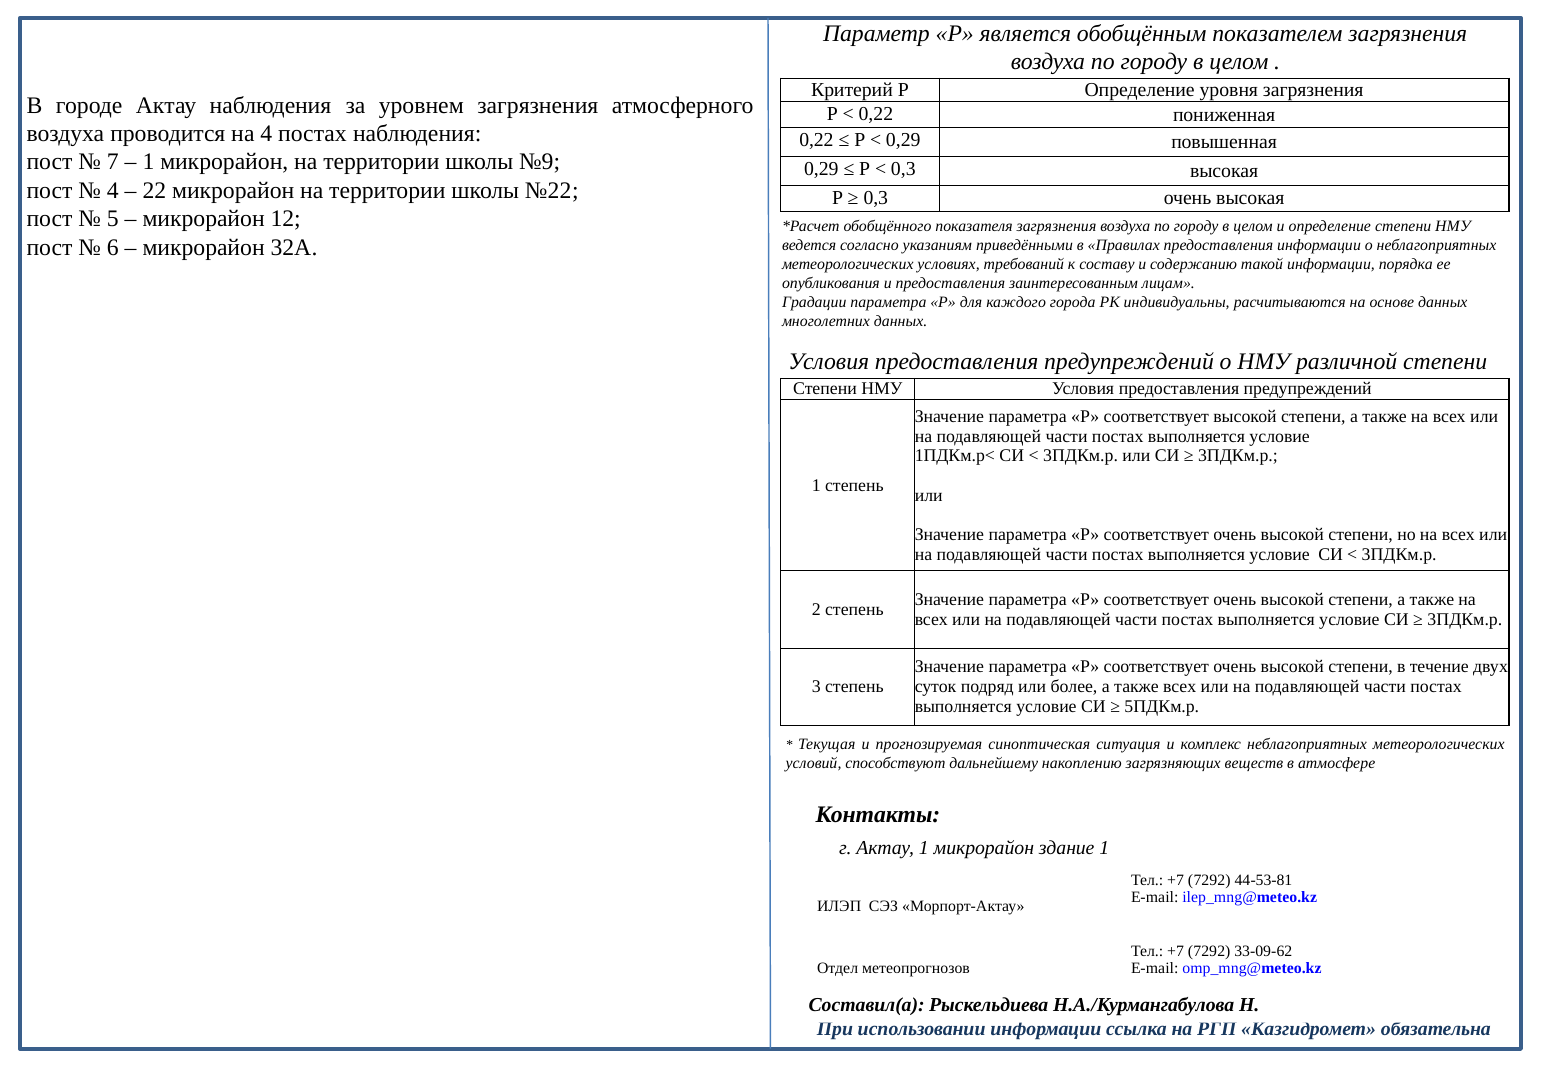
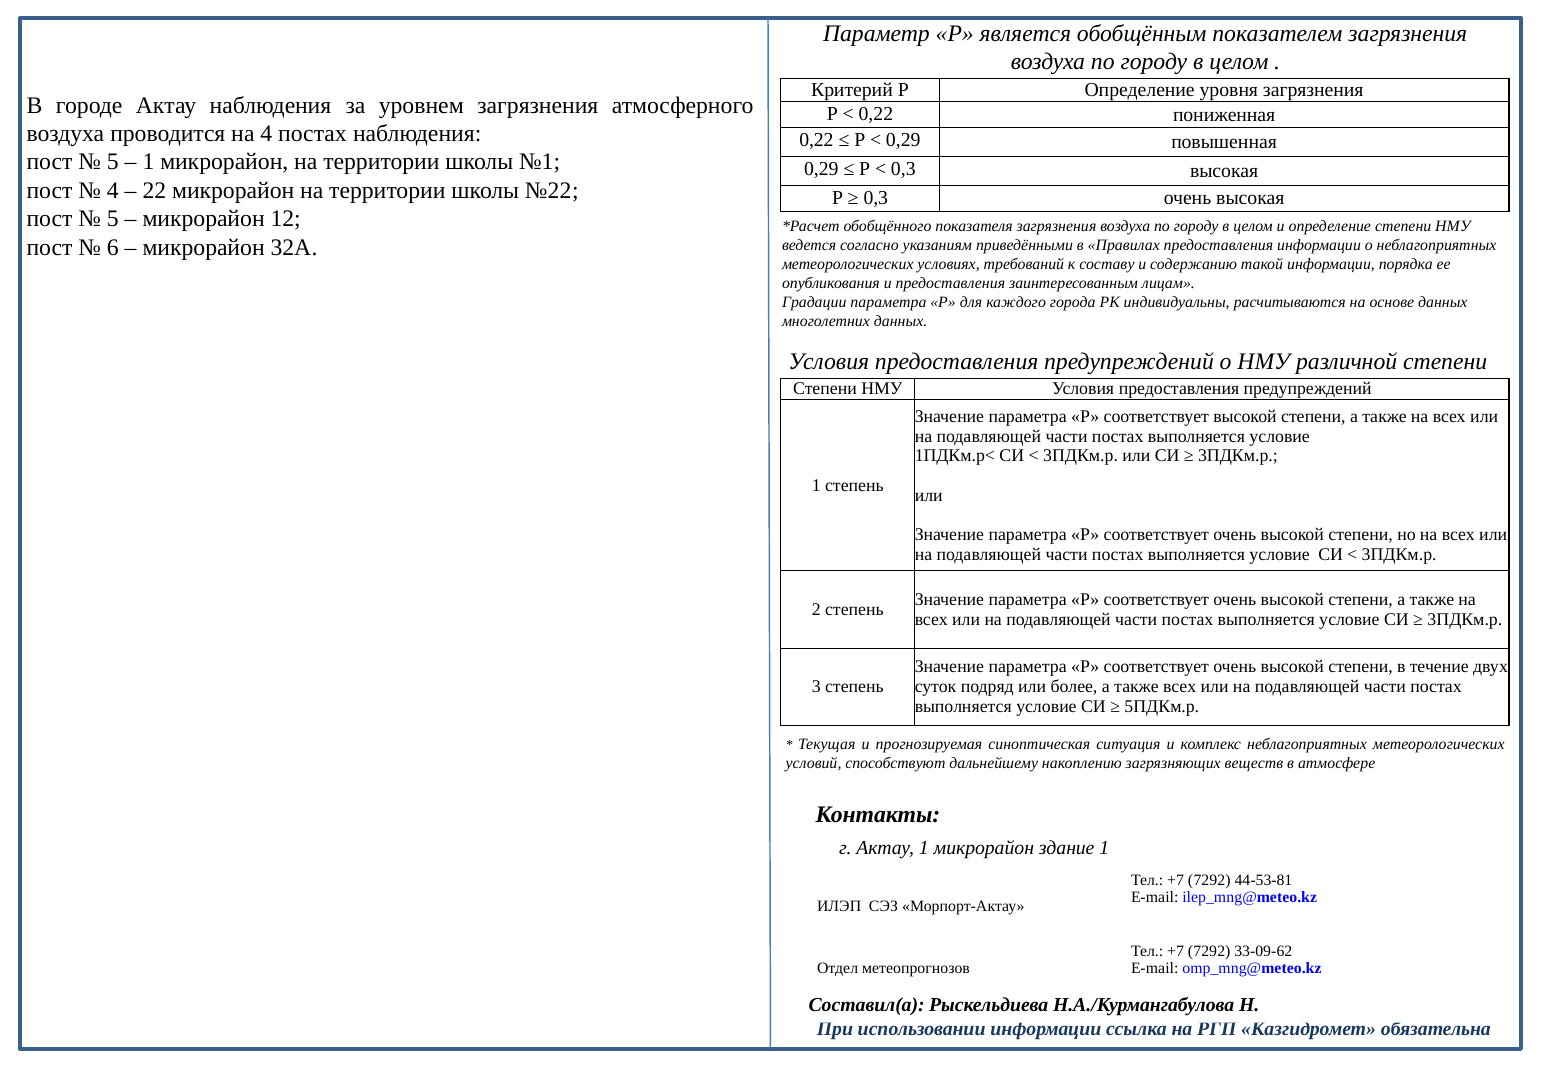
7: 7 -> 5 (113, 162)
№9: №9 -> №1 (540, 162)
